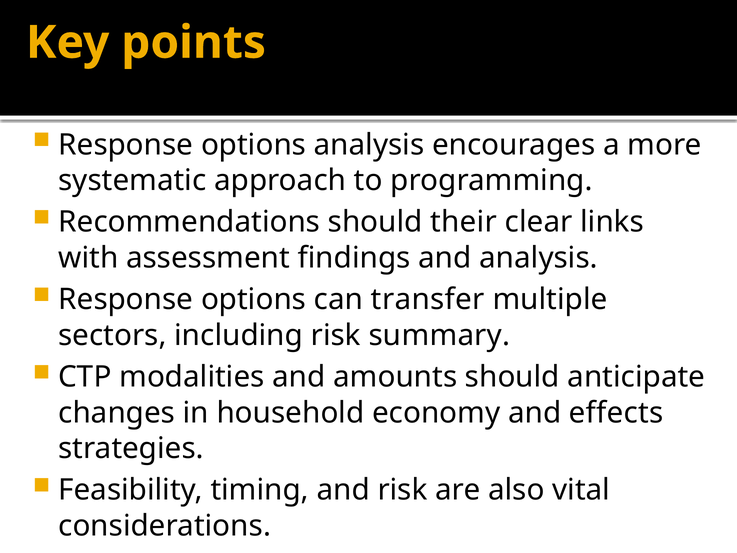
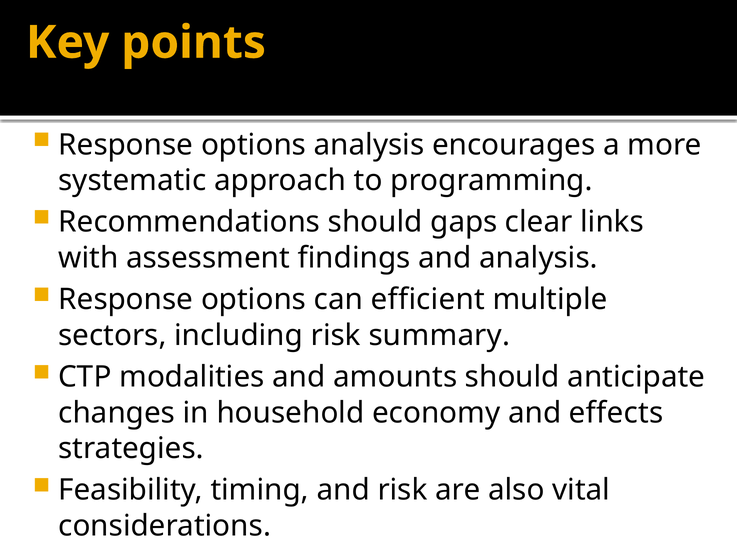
their: their -> gaps (464, 222)
transfer: transfer -> efficient (428, 299)
